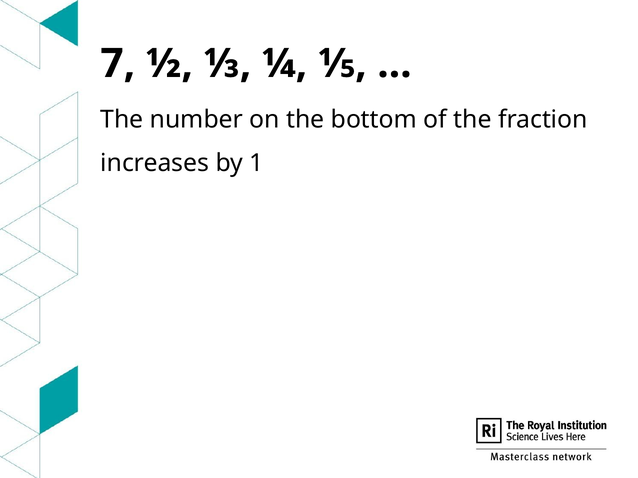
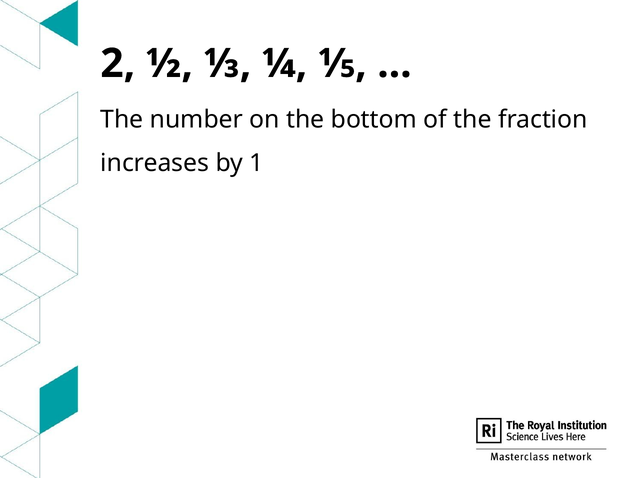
7: 7 -> 2 (118, 64)
